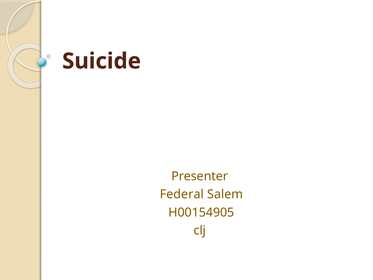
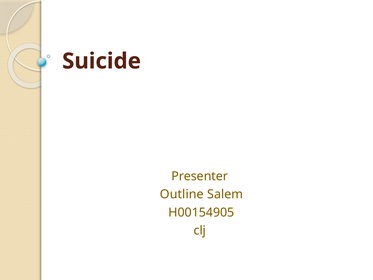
Federal: Federal -> Outline (182, 194)
